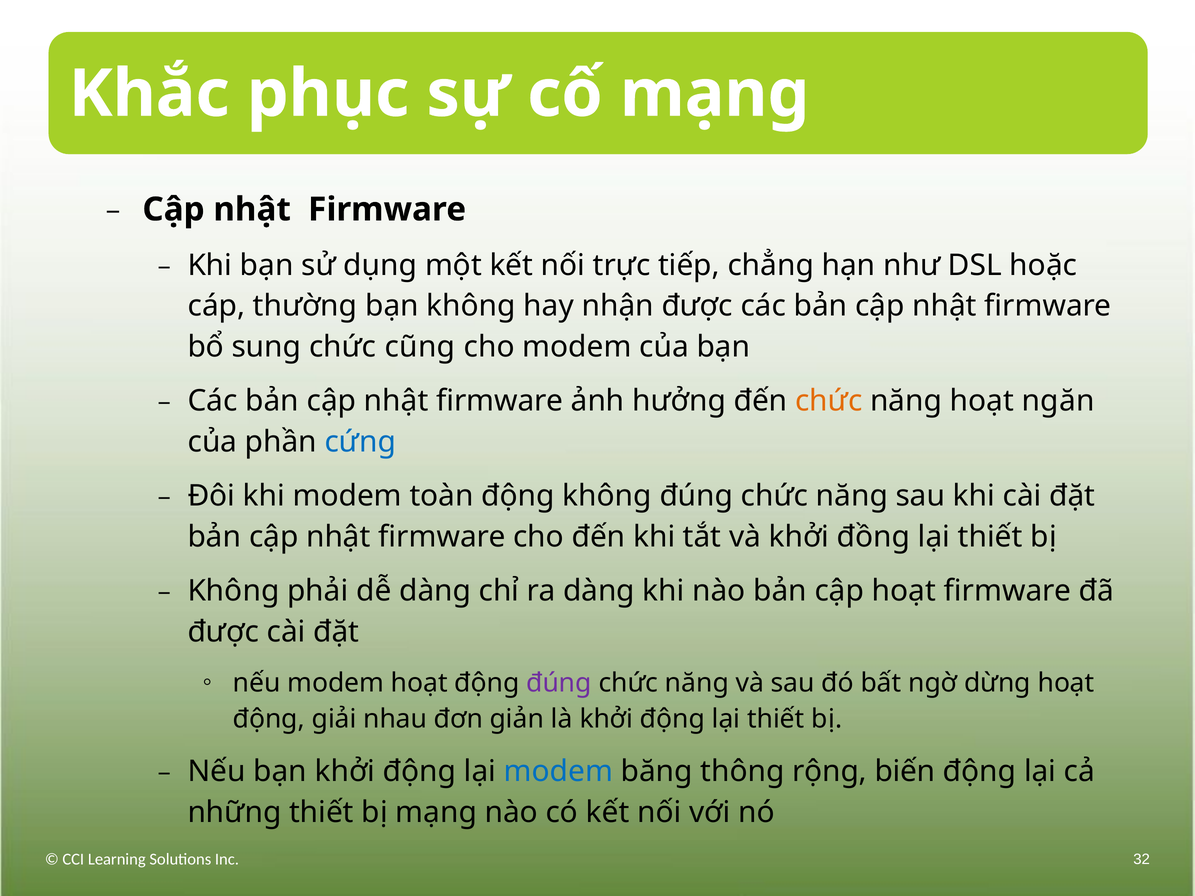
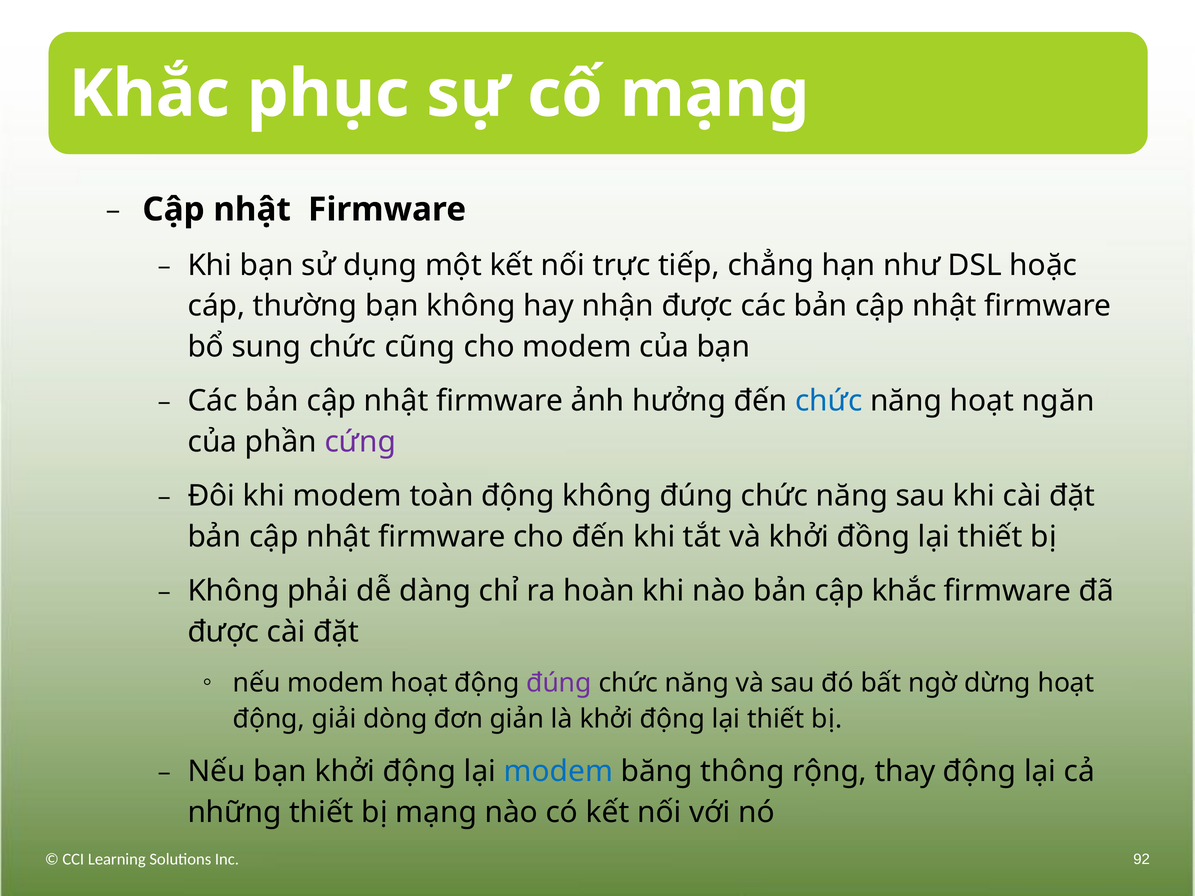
chức colour: orange -> blue (829, 401)
cứng colour: blue -> purple (360, 442)
ra dàng: dàng -> hoàn (599, 591)
cập hoạt: hoạt -> khắc (904, 591)
nhau: nhau -> dòng (395, 719)
biến: biến -> thay (905, 772)
32: 32 -> 92 (1142, 860)
